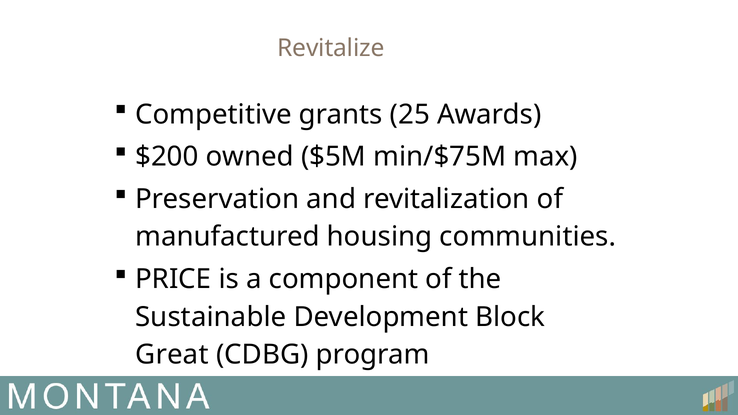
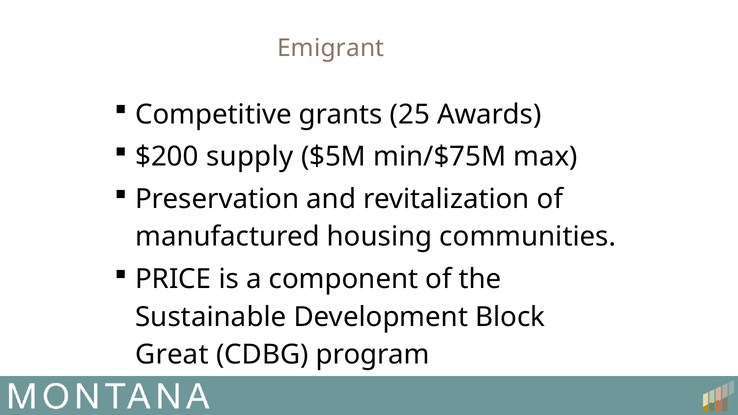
Revitalize: Revitalize -> Emigrant (331, 48)
owned: owned -> supply (250, 157)
